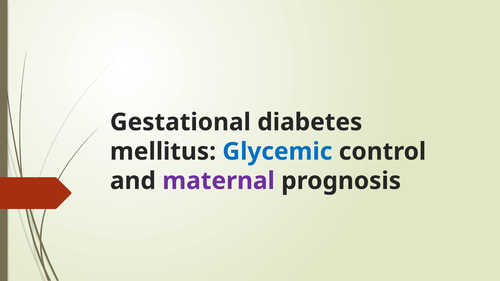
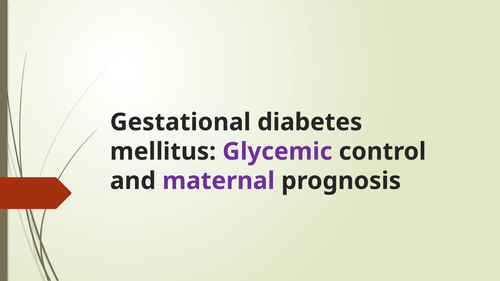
Glycemic colour: blue -> purple (277, 152)
